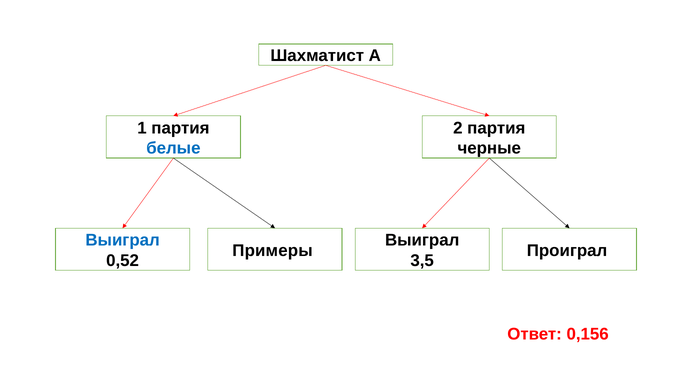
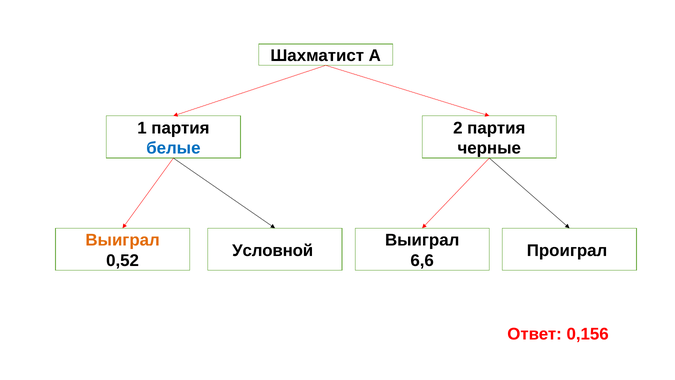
Выиграл colour: blue -> orange (123, 240)
Примеры: Примеры -> Условной (273, 250)
3,5: 3,5 -> 6,6 (422, 260)
